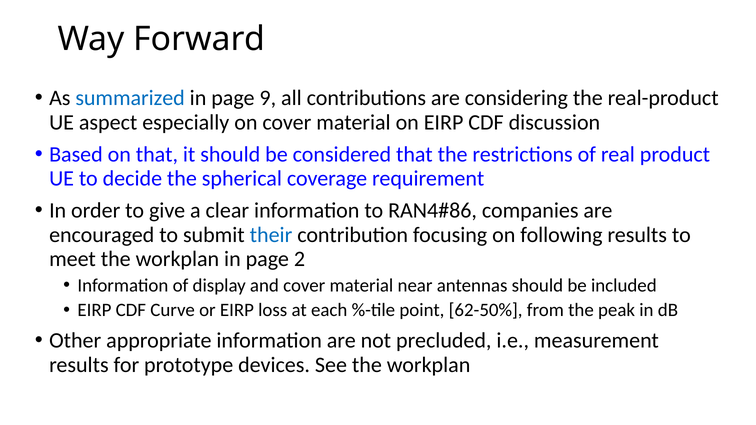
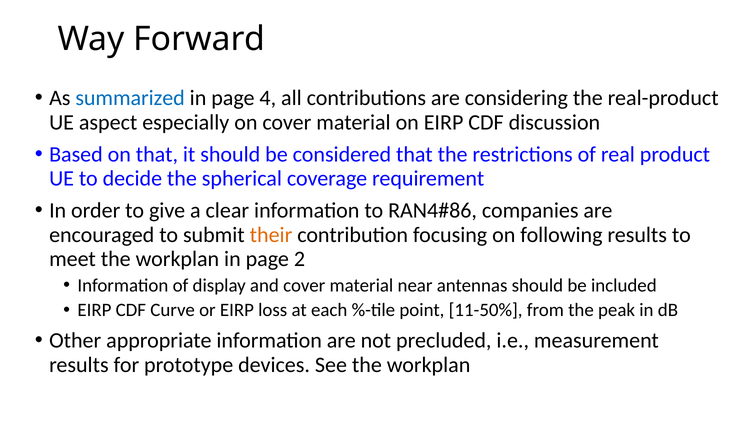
9: 9 -> 4 (268, 98)
their colour: blue -> orange (271, 235)
62-50%: 62-50% -> 11-50% (486, 310)
